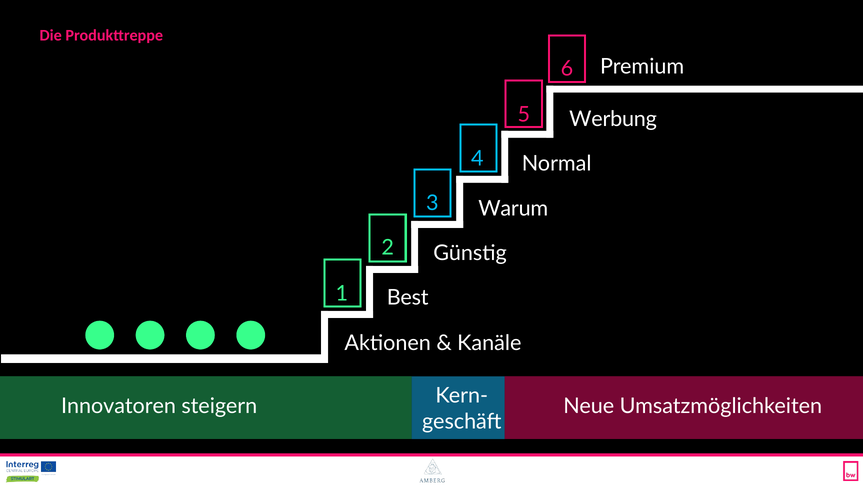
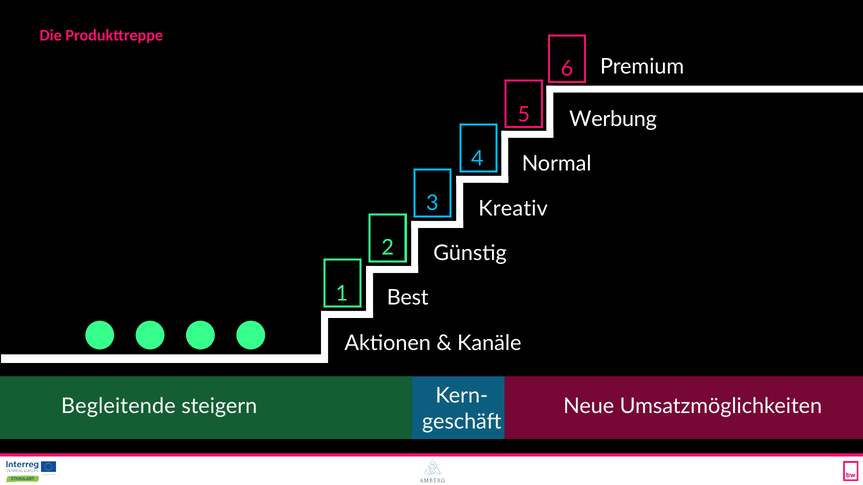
Warum: Warum -> Kreativ (513, 209)
Innovatoren: Innovatoren -> Begleitende (118, 407)
